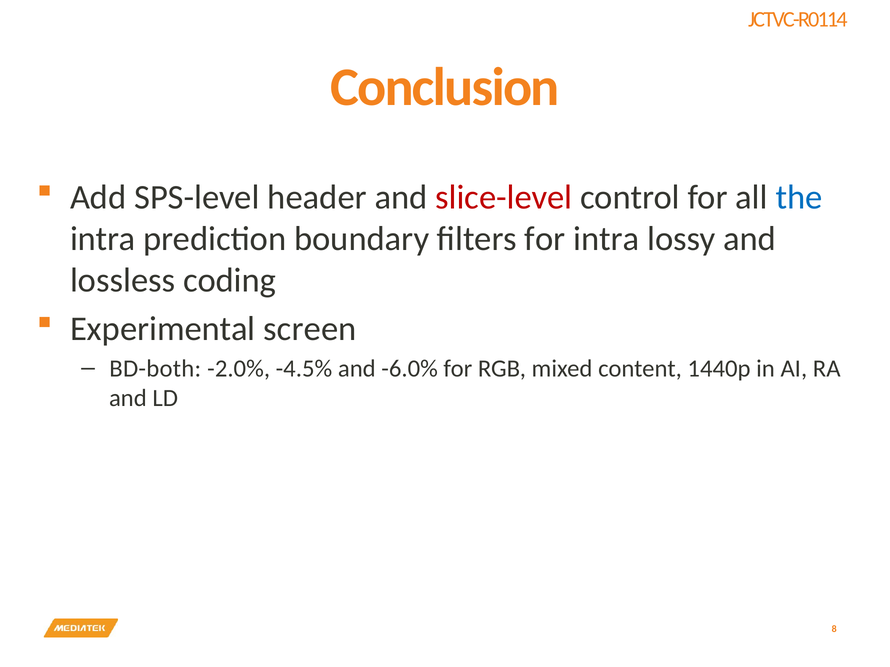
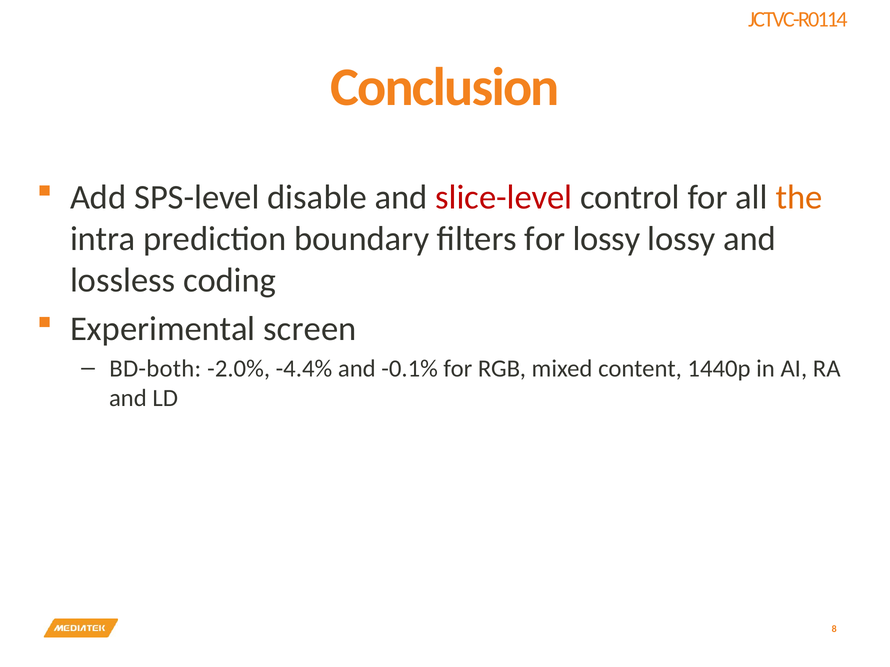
header: header -> disable (317, 197)
the colour: blue -> orange (799, 197)
for intra: intra -> lossy (606, 239)
-4.5%: -4.5% -> -4.4% (304, 369)
-6.0%: -6.0% -> -0.1% (410, 369)
